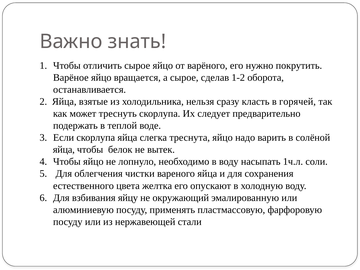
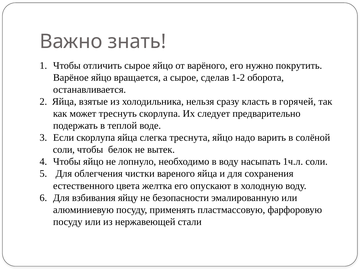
яйца: яйца -> соли (64, 150)
окружающий: окружающий -> безопасности (181, 198)
